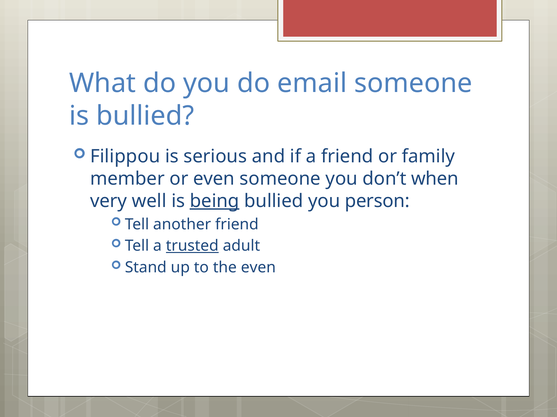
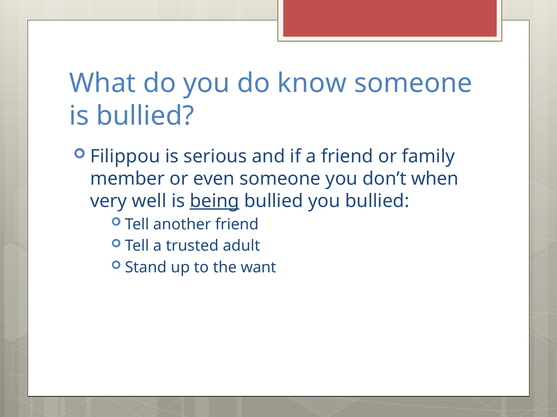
email: email -> know (312, 84)
you person: person -> bullied (377, 201)
trusted underline: present -> none (192, 246)
the even: even -> want (258, 268)
